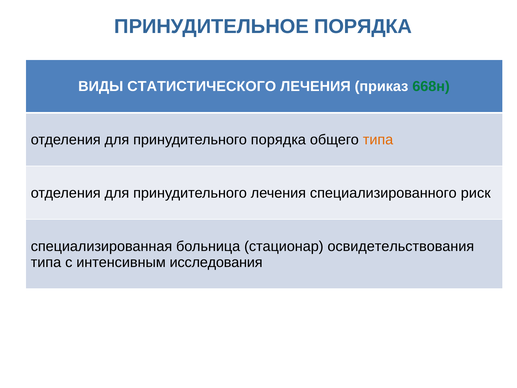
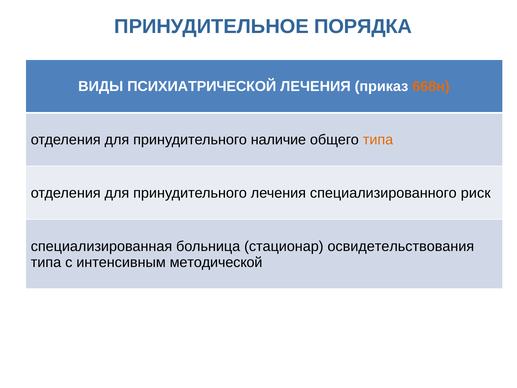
СТАТИСТИЧЕСКОГО: СТАТИСТИЧЕСКОГО -> ПСИХИАТРИЧЕСКОЙ (202, 86)
668н colour: green -> orange (431, 86)
принудительного порядка: порядка -> наличие (278, 140)
исследования: исследования -> методической (216, 262)
